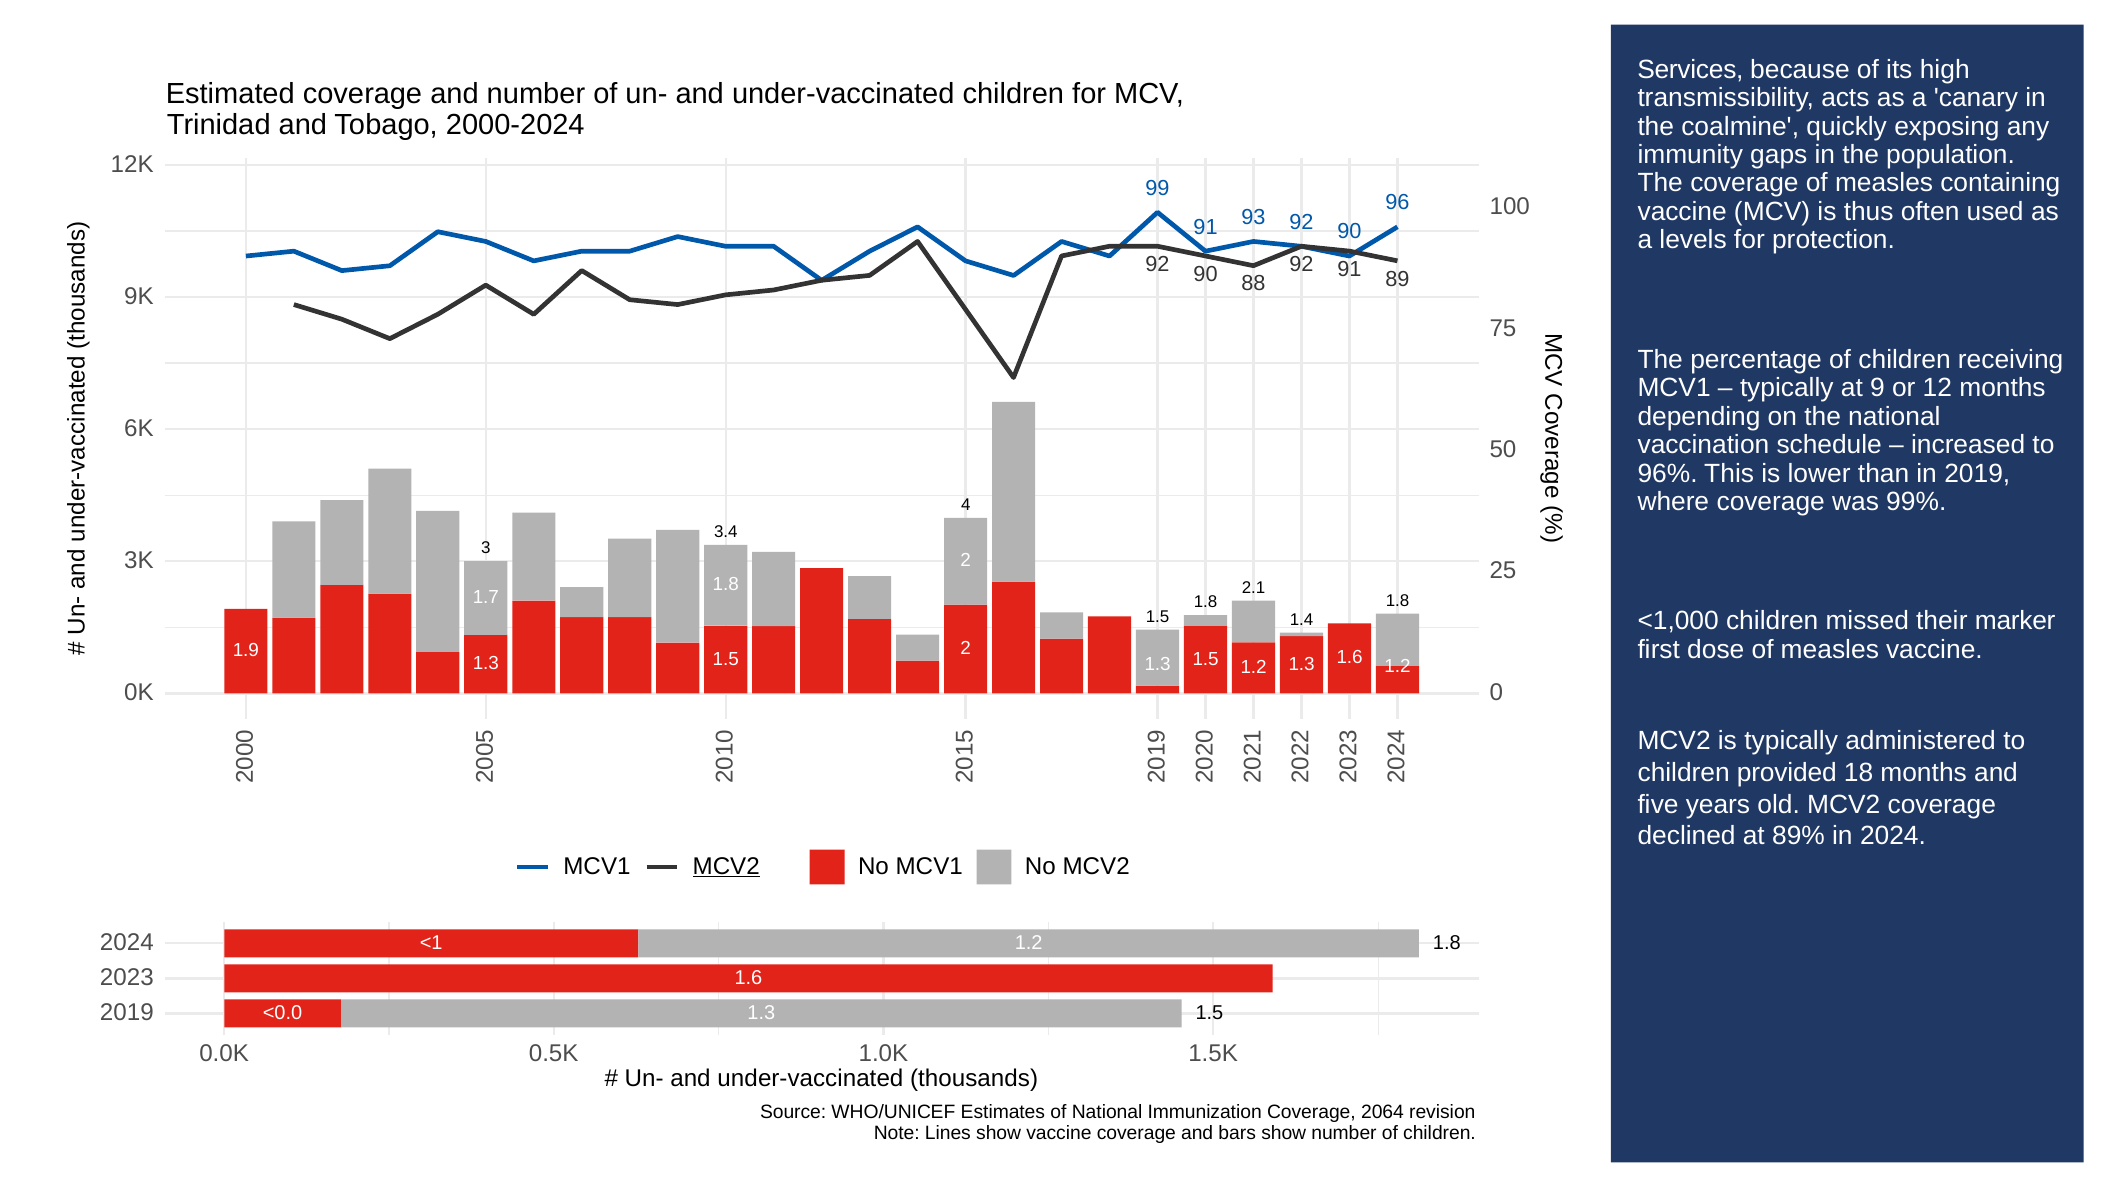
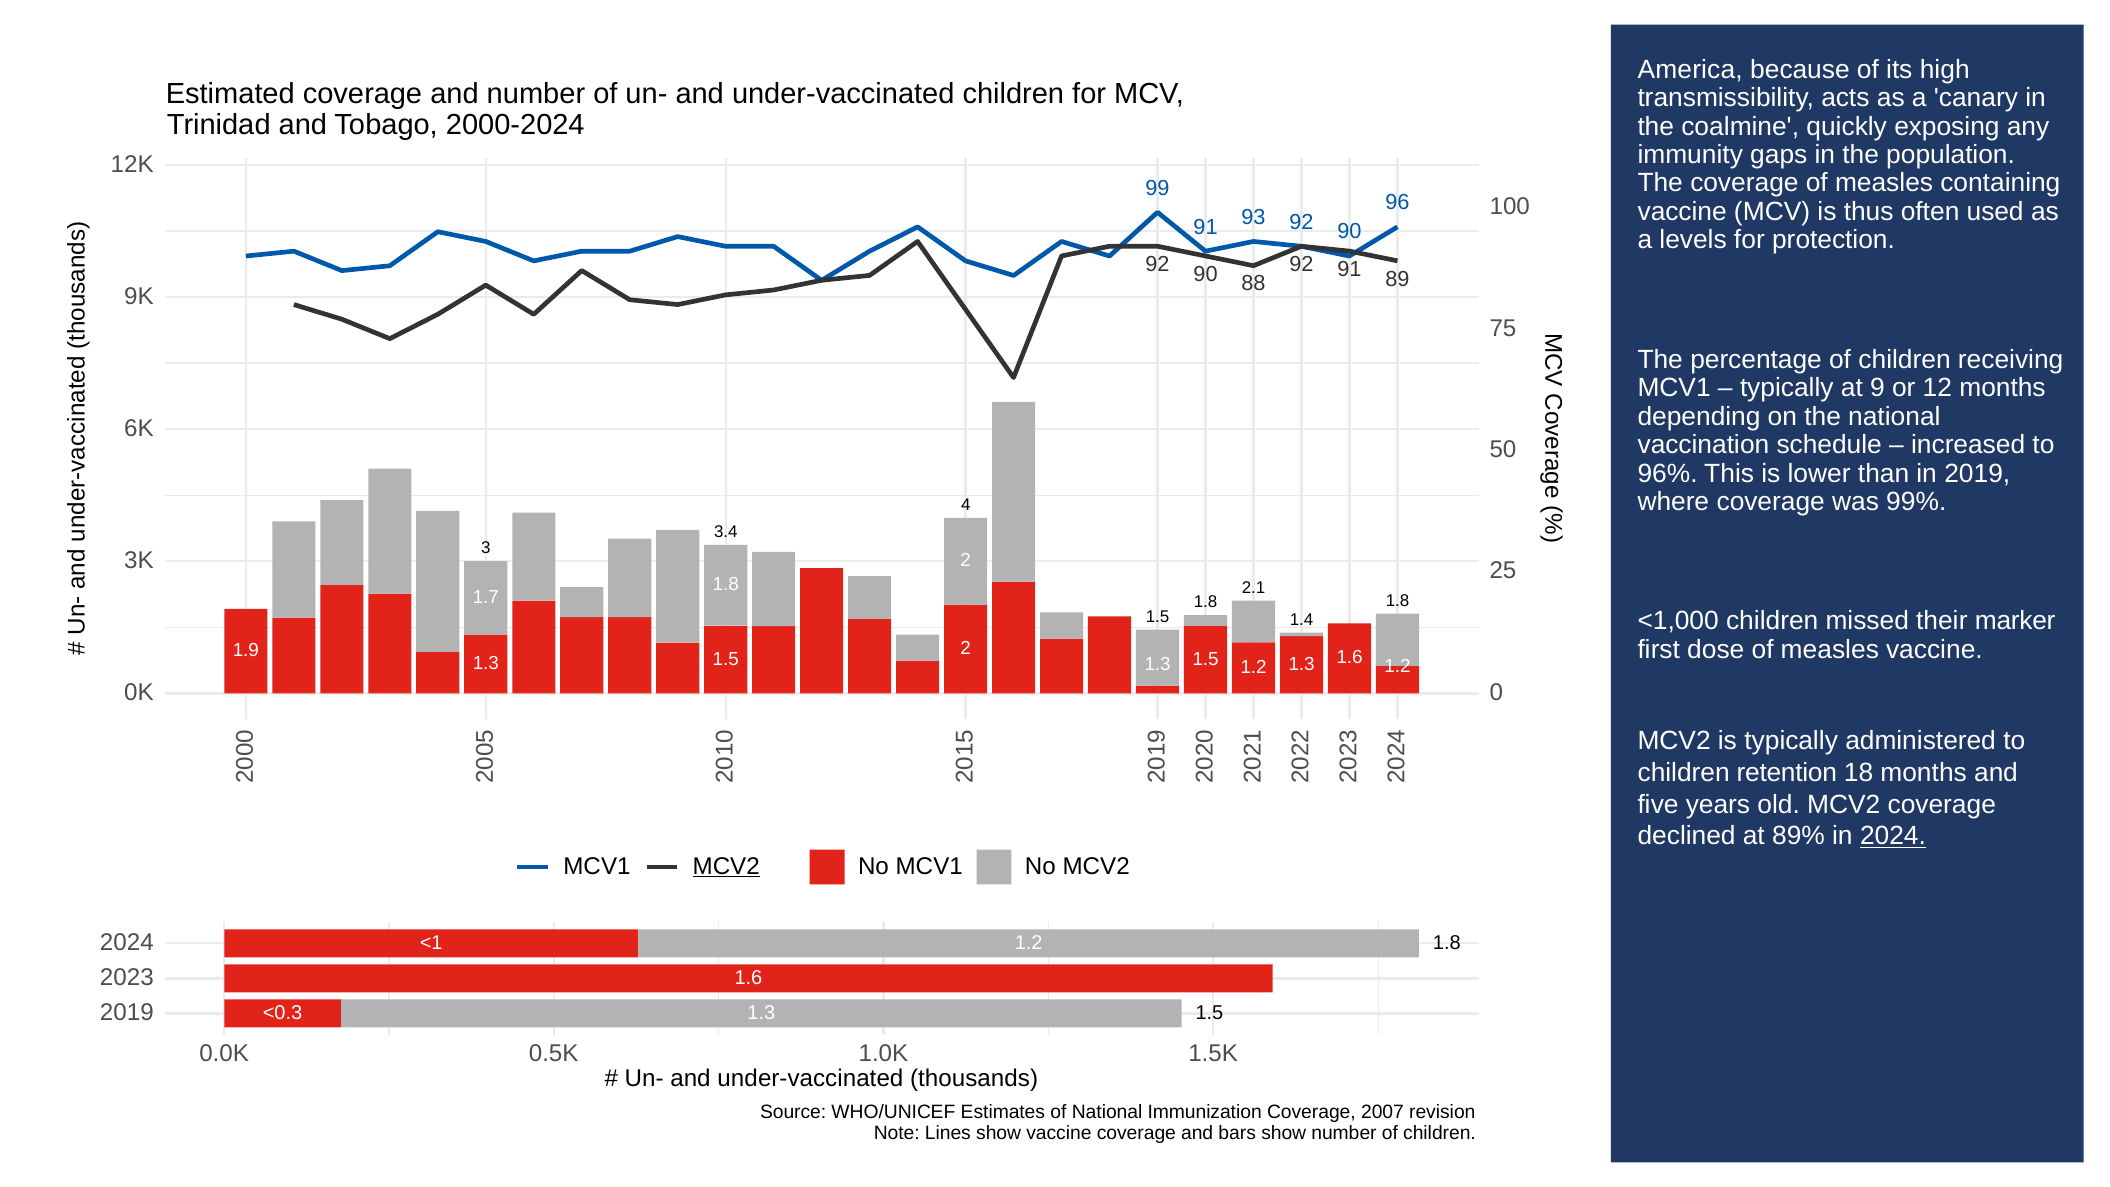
Services: Services -> America (1690, 69)
provided: provided -> retention (1787, 773)
2024 underline: none -> present (1893, 836)
<0.0: <0.0 -> <0.3 (282, 1013)
2064: 2064 -> 2007 (1383, 1112)
